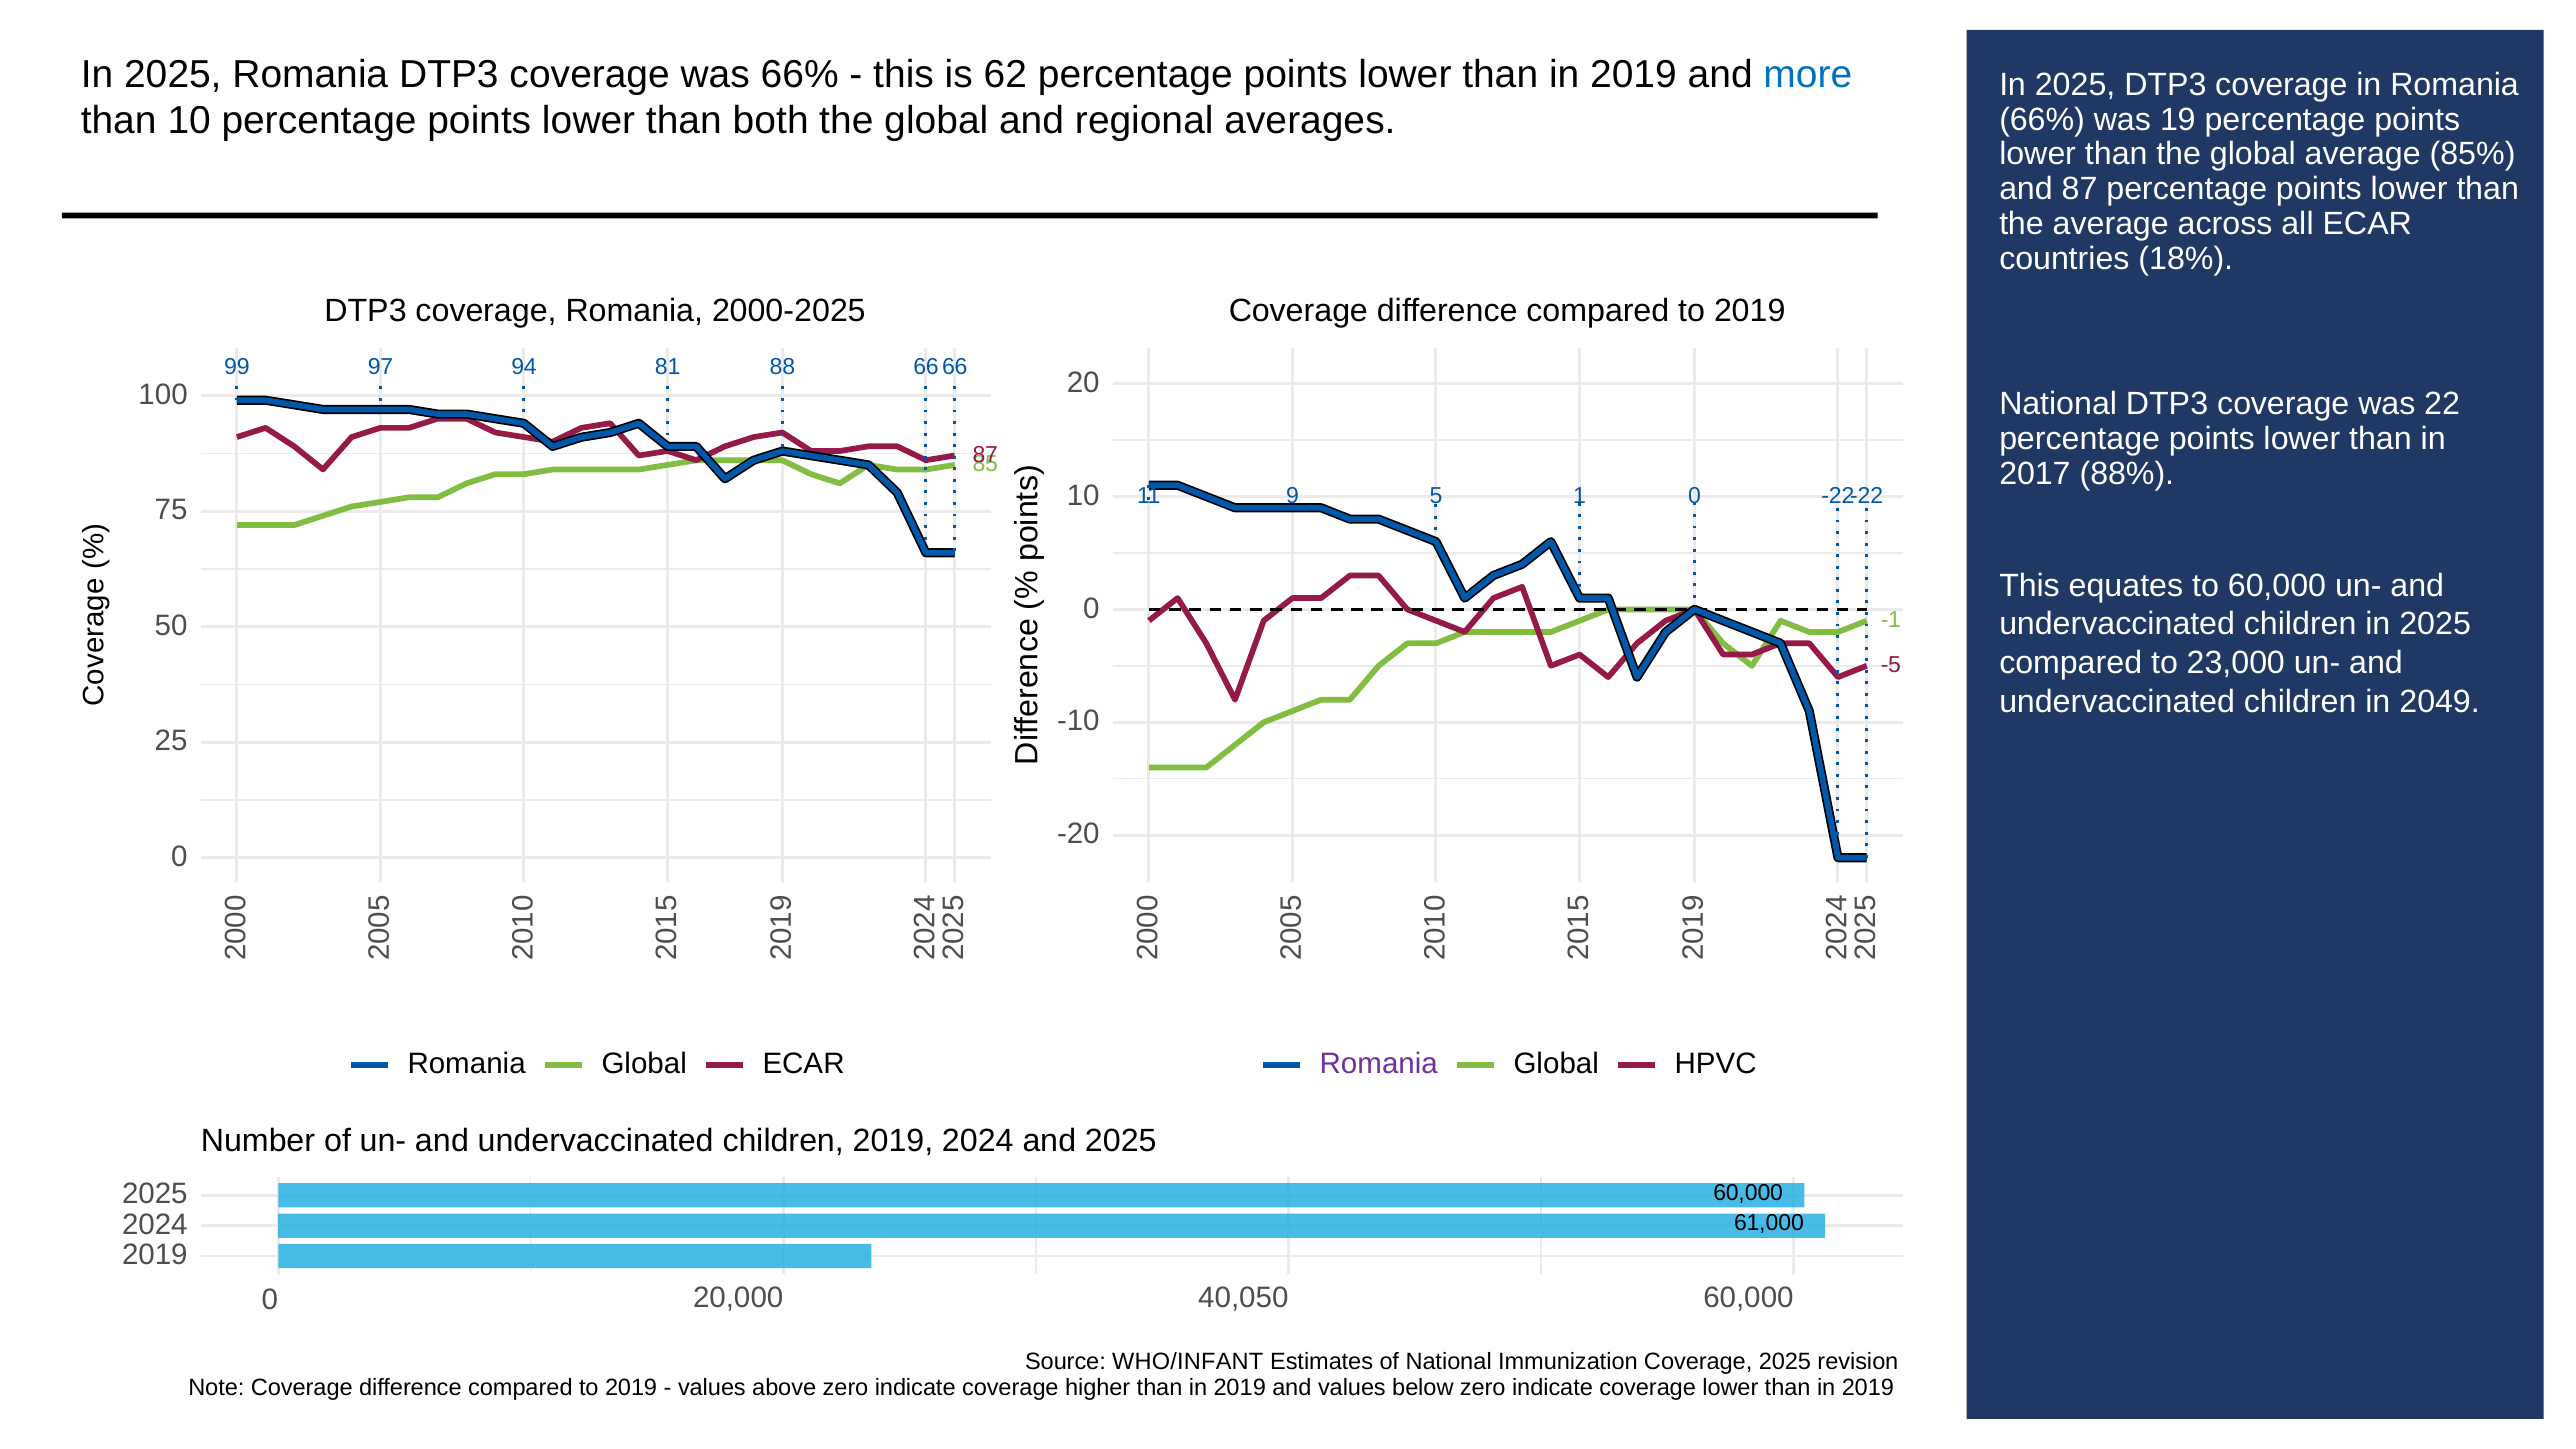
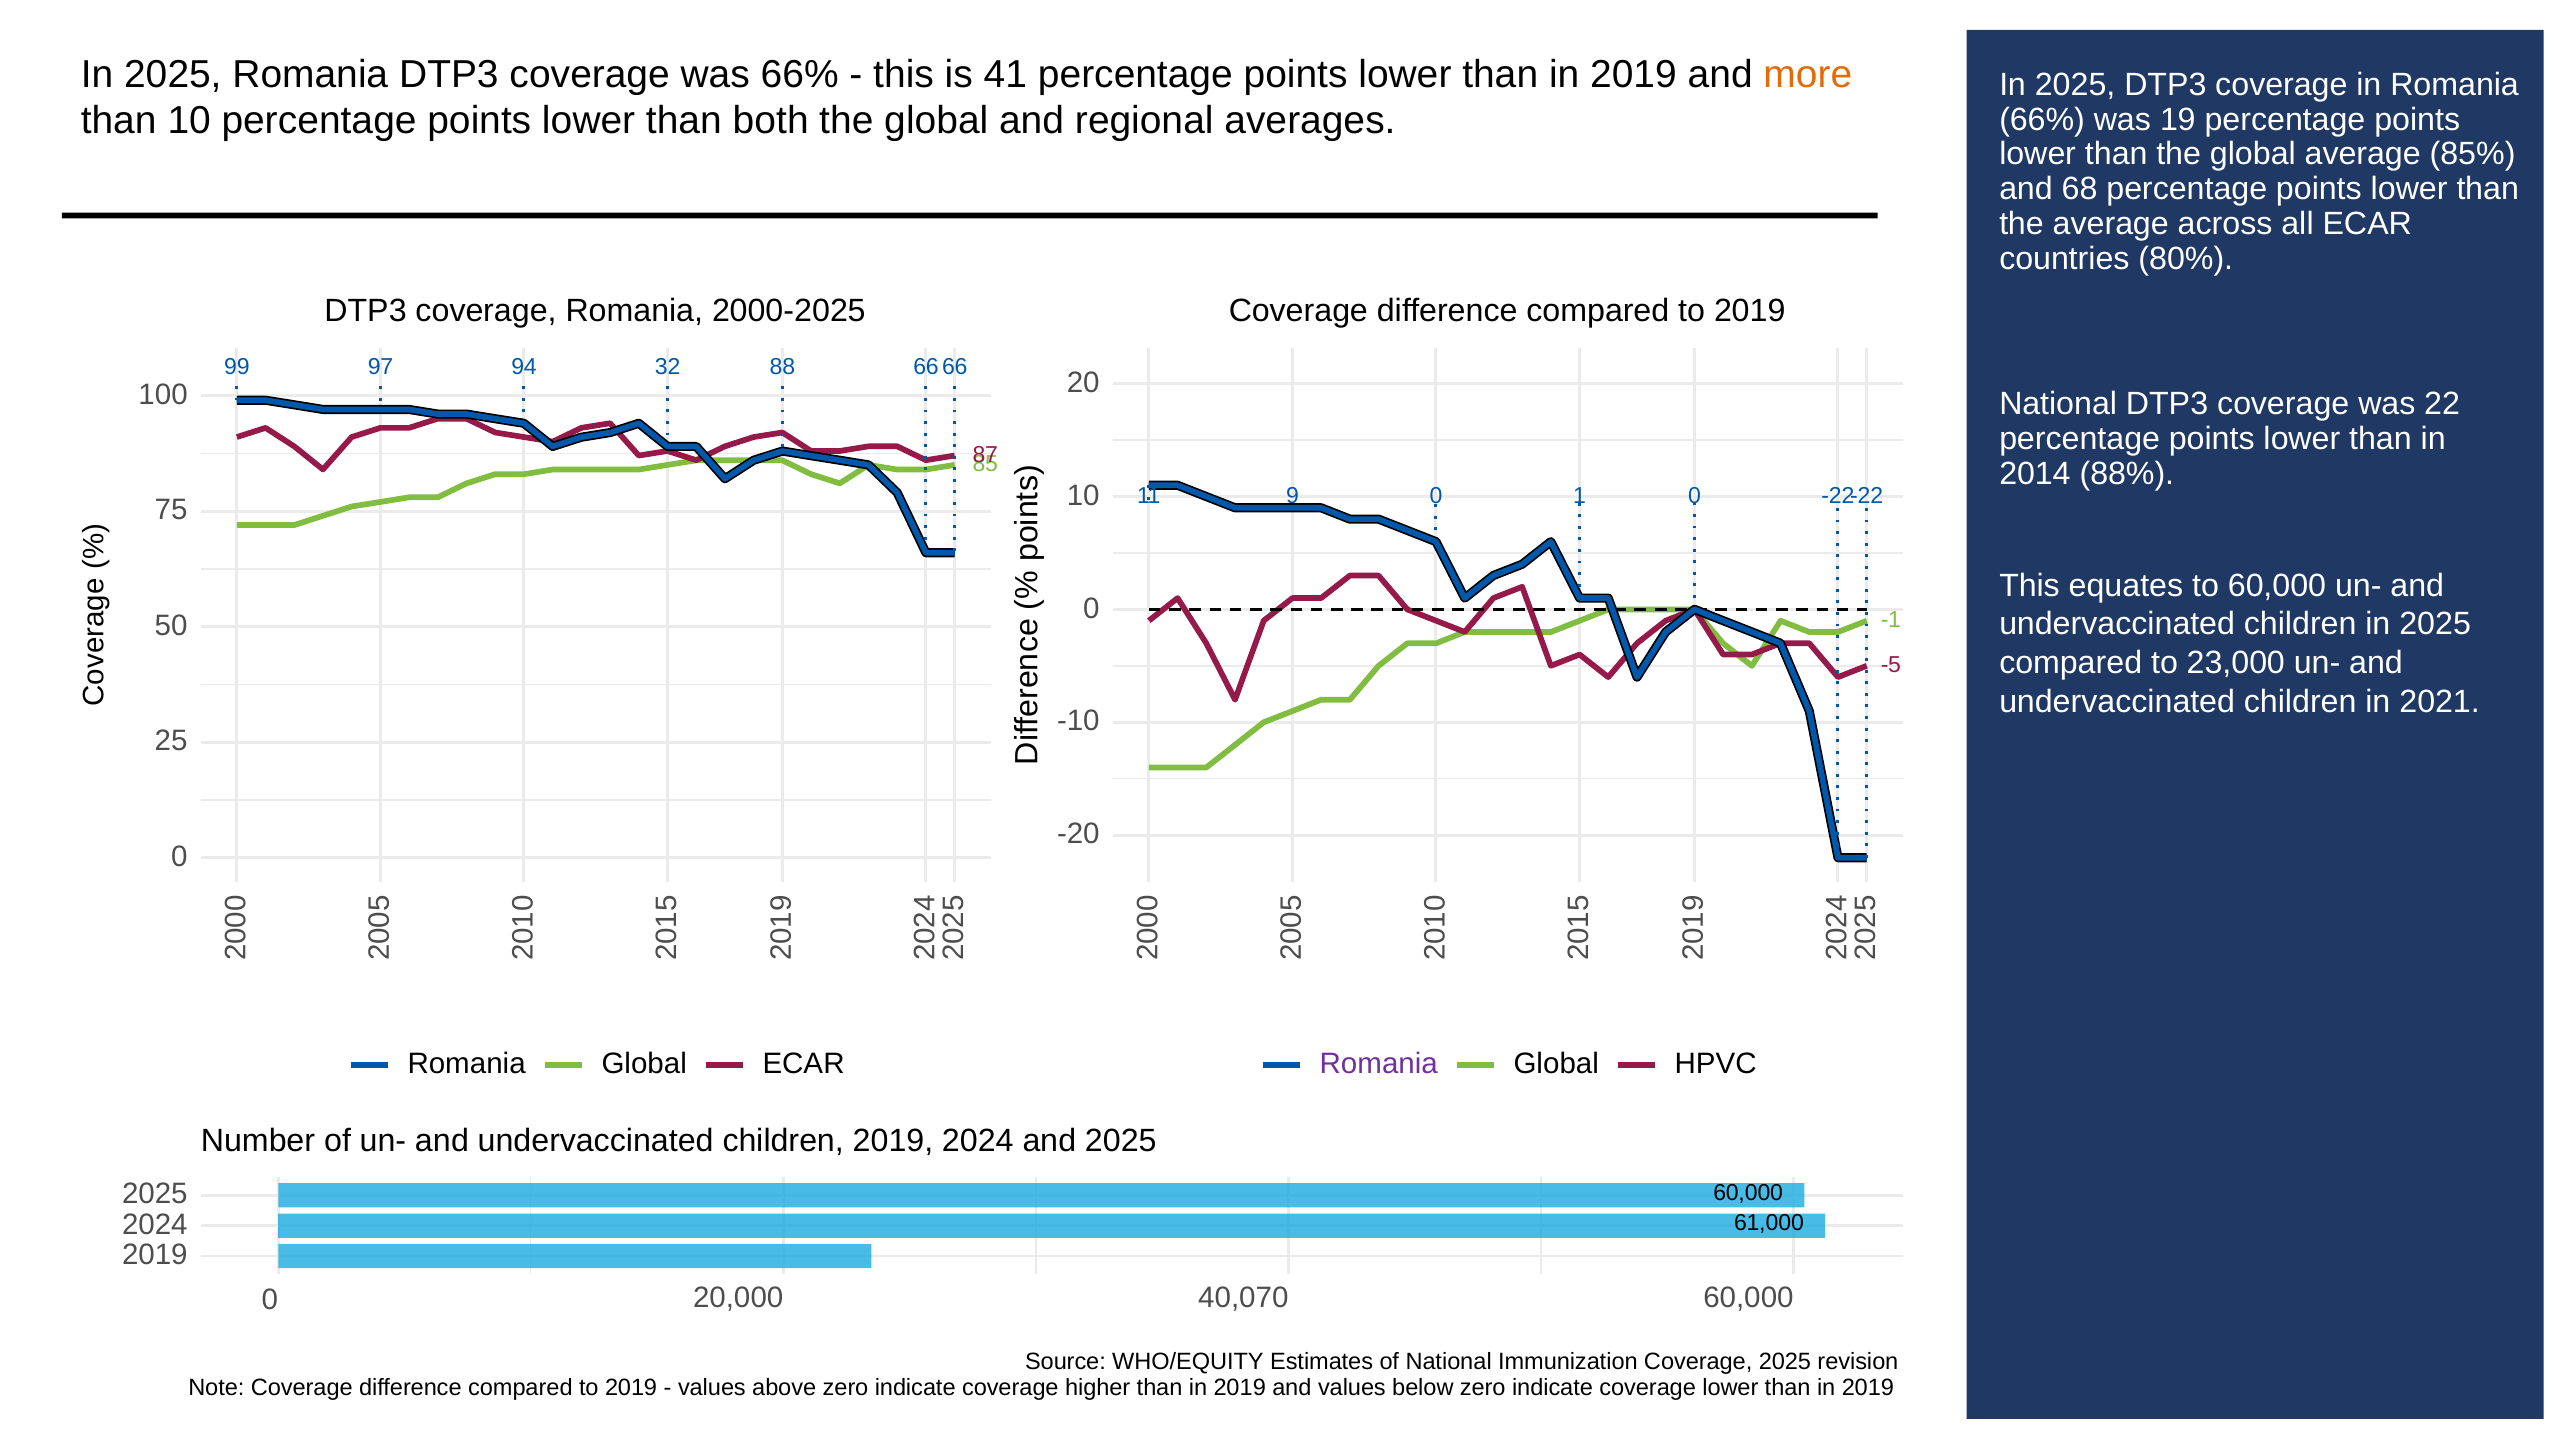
62: 62 -> 41 (1005, 74)
more colour: blue -> orange (1808, 74)
and 87: 87 -> 68 (2080, 189)
18%: 18% -> 80% (2186, 258)
81: 81 -> 32 (668, 367)
2017: 2017 -> 2014 (2035, 474)
9 5: 5 -> 0 (1436, 496)
2049: 2049 -> 2021 (2440, 701)
40,050: 40,050 -> 40,070 (1243, 1298)
WHO/INFANT: WHO/INFANT -> WHO/EQUITY (1188, 1362)
